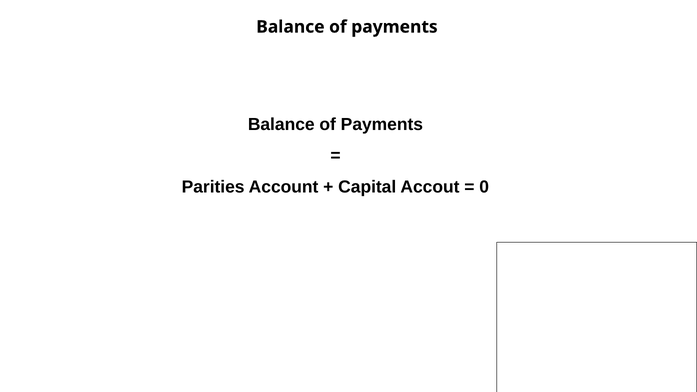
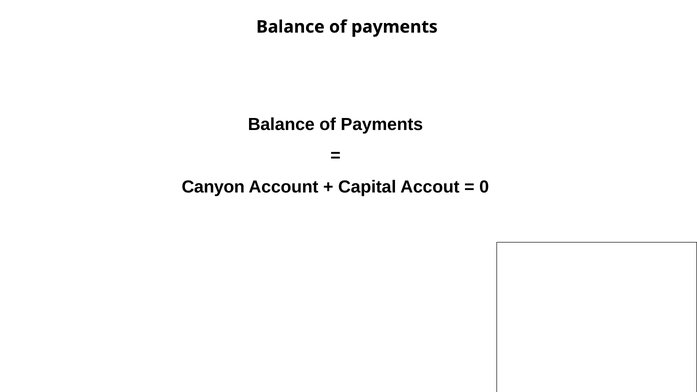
Parities: Parities -> Canyon (213, 187)
